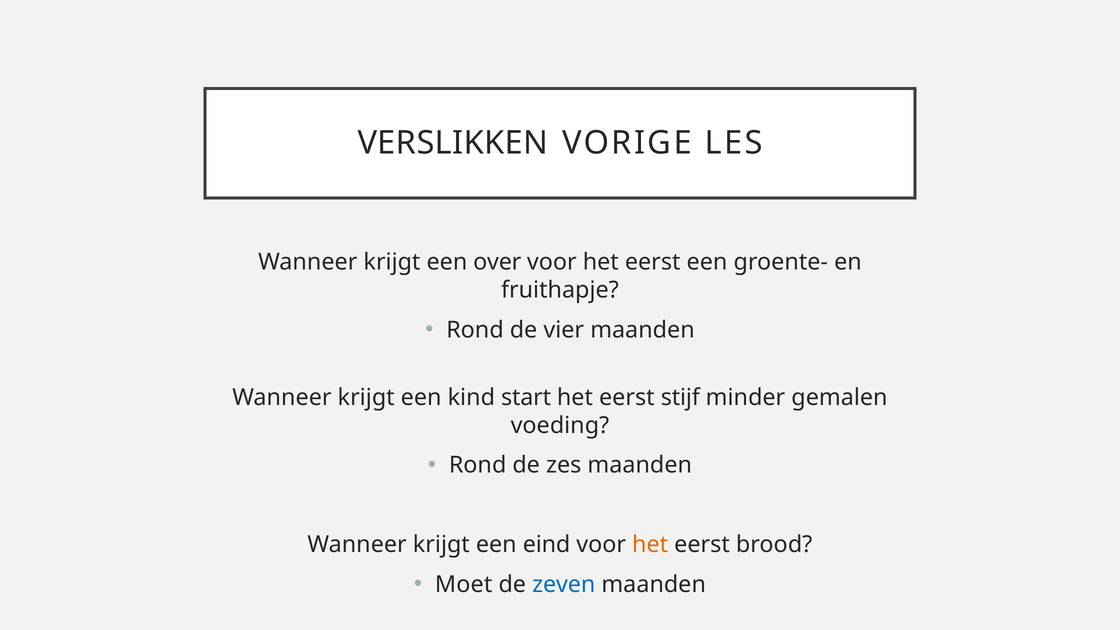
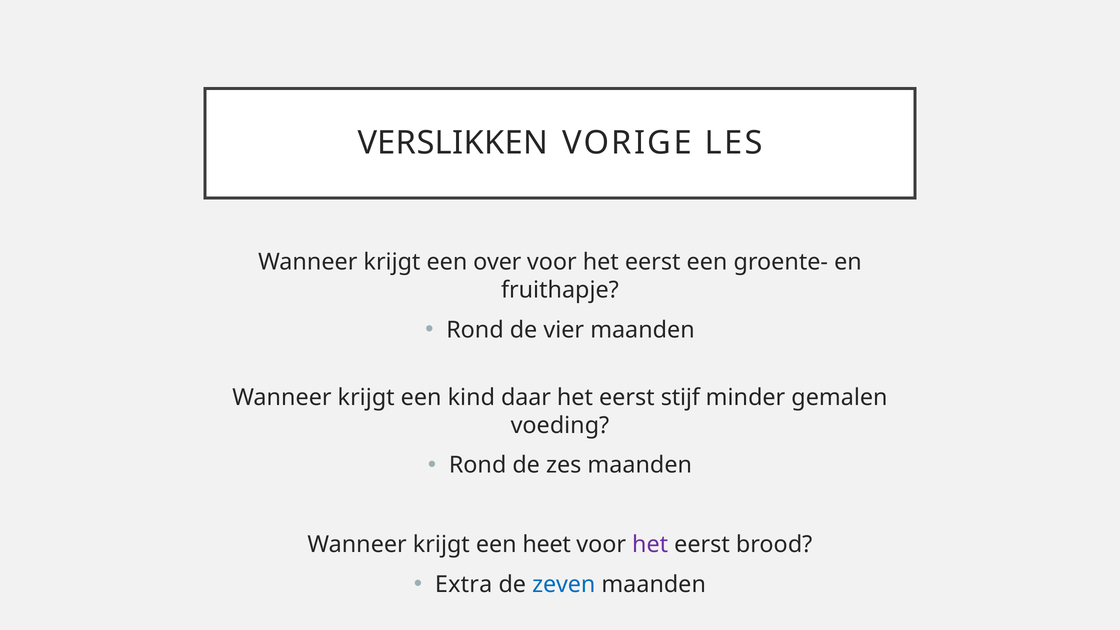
start: start -> daar (526, 398)
eind: eind -> heet (547, 545)
het colour: orange -> purple (650, 545)
Moet: Moet -> Extra (464, 584)
